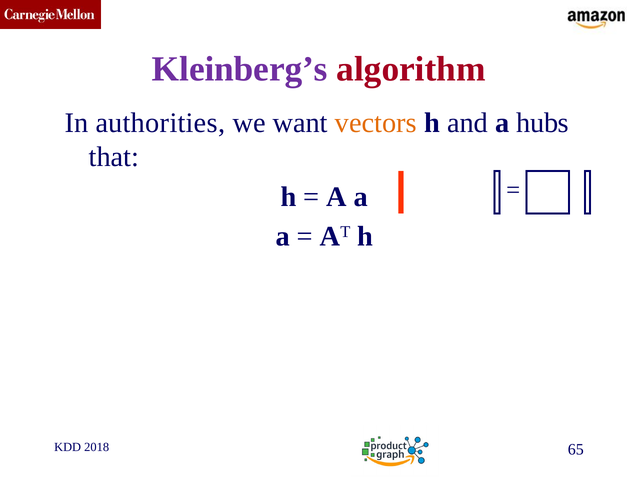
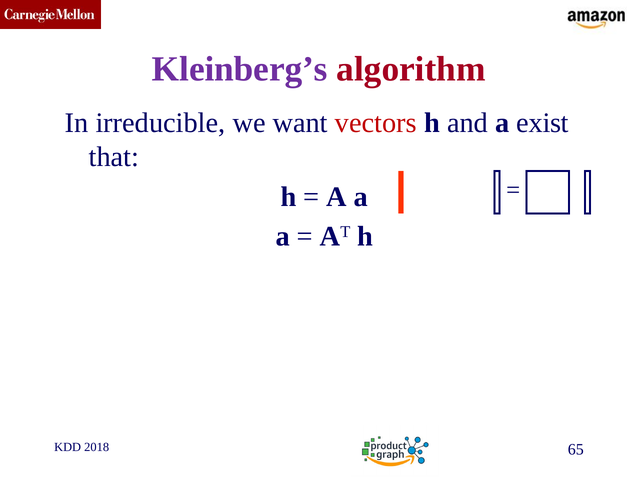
authorities: authorities -> irreducible (160, 123)
vectors colour: orange -> red (376, 123)
hubs: hubs -> exist (543, 123)
